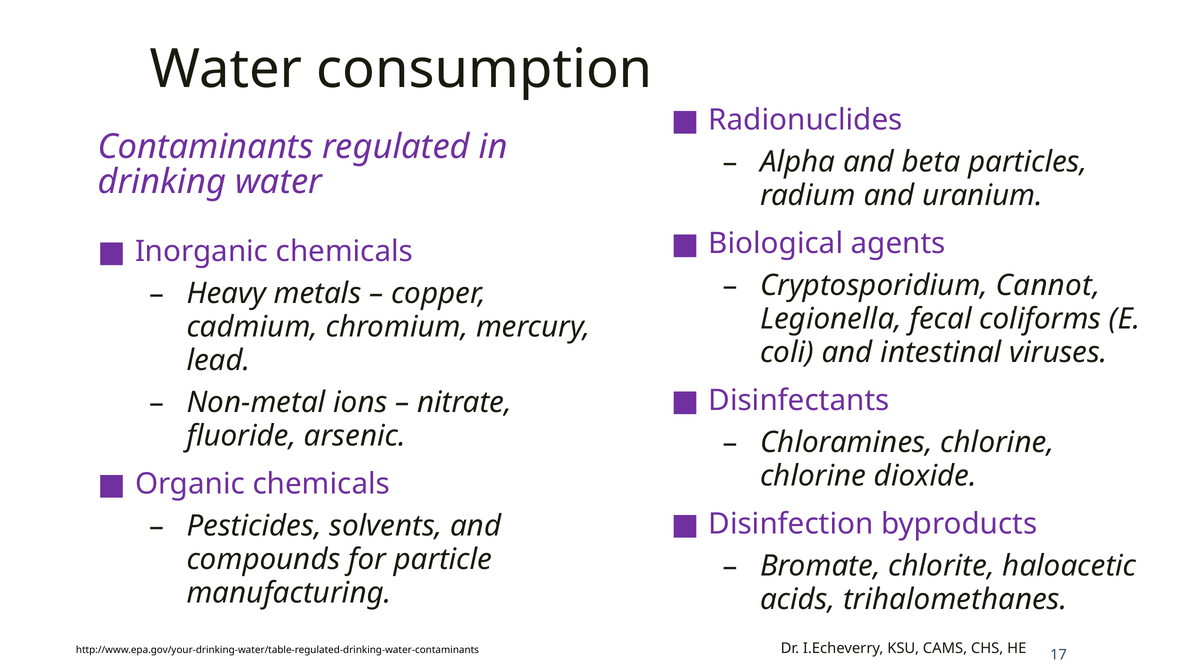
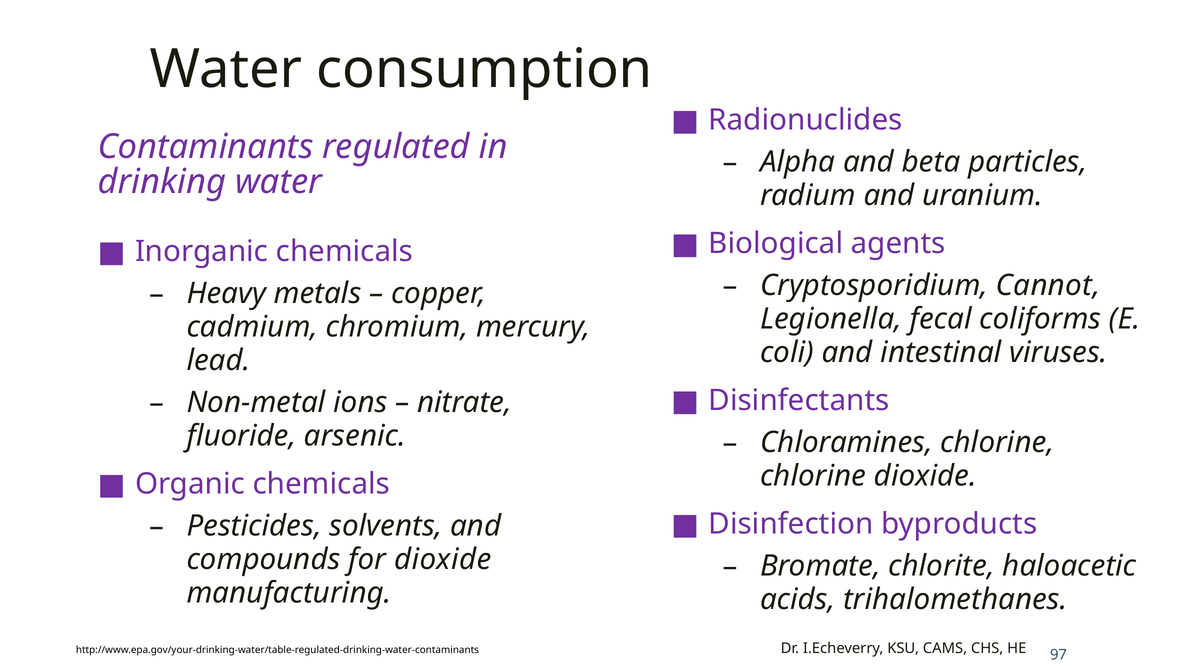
for particle: particle -> dioxide (443, 560)
17: 17 -> 97 (1058, 656)
